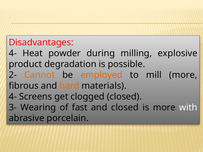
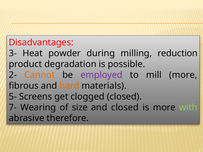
4-: 4- -> 3- (13, 53)
explosive: explosive -> reduction (178, 53)
employed colour: orange -> purple (102, 75)
4-: 4- -> 5- (13, 97)
3-: 3- -> 7- (13, 108)
fast: fast -> size (80, 108)
with colour: white -> light green (188, 108)
porcelain: porcelain -> therefore (68, 118)
